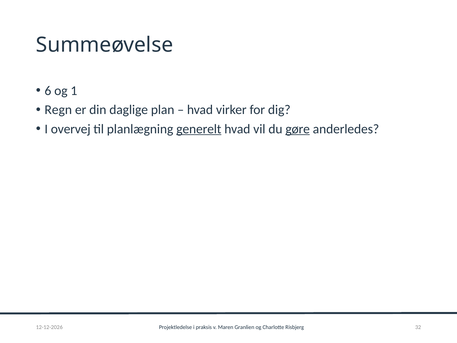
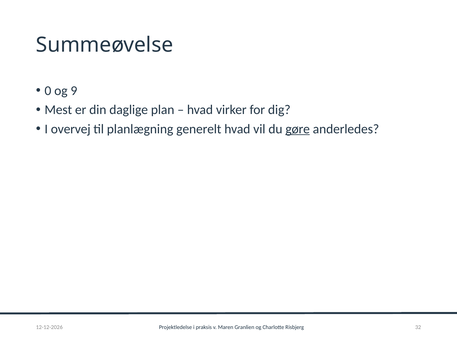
6: 6 -> 0 (48, 91)
1: 1 -> 9 (74, 91)
Regn: Regn -> Mest (58, 110)
generelt underline: present -> none (199, 129)
